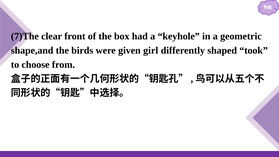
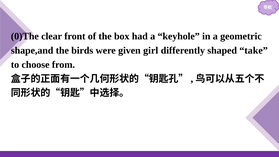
7)The: 7)The -> 0)The (25, 36)
took: took -> take (254, 50)
